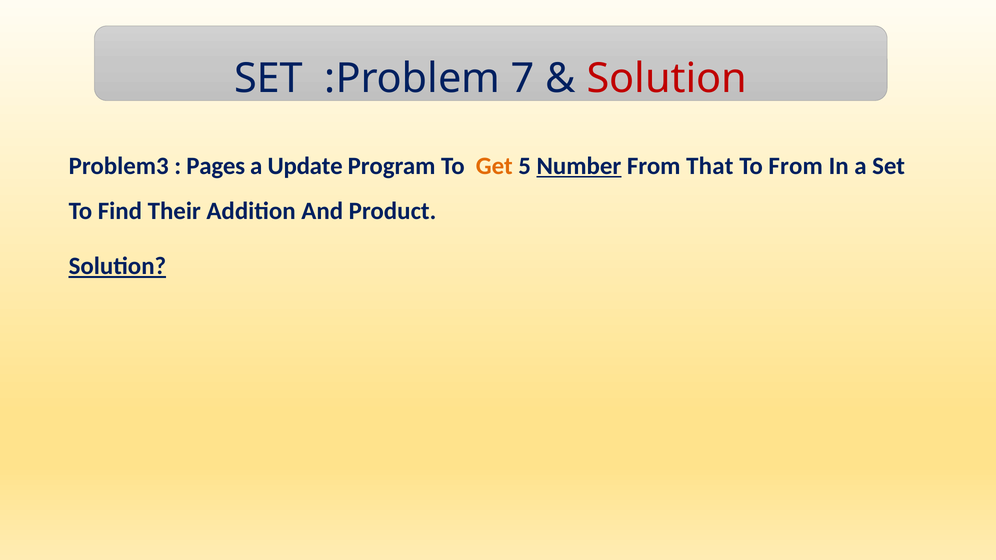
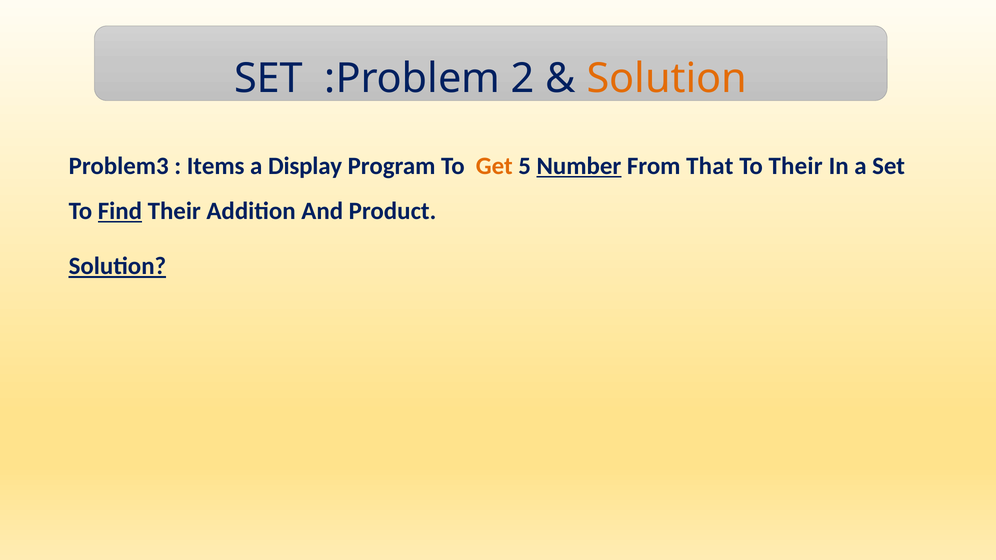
7: 7 -> 2 (523, 79)
Solution colour: red -> orange (667, 79)
Pages: Pages -> Items (216, 166)
Update: Update -> Display (305, 166)
To From: From -> Their (796, 166)
Find underline: none -> present (120, 211)
